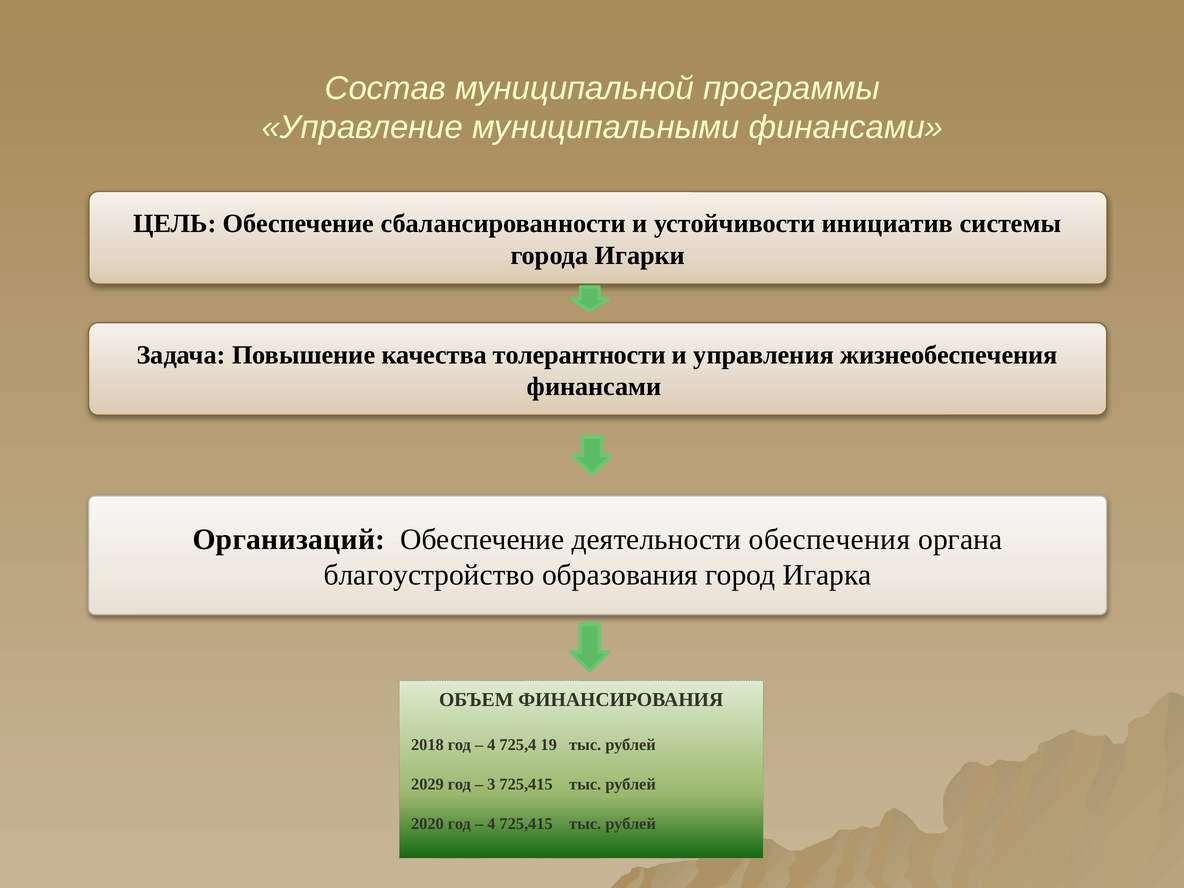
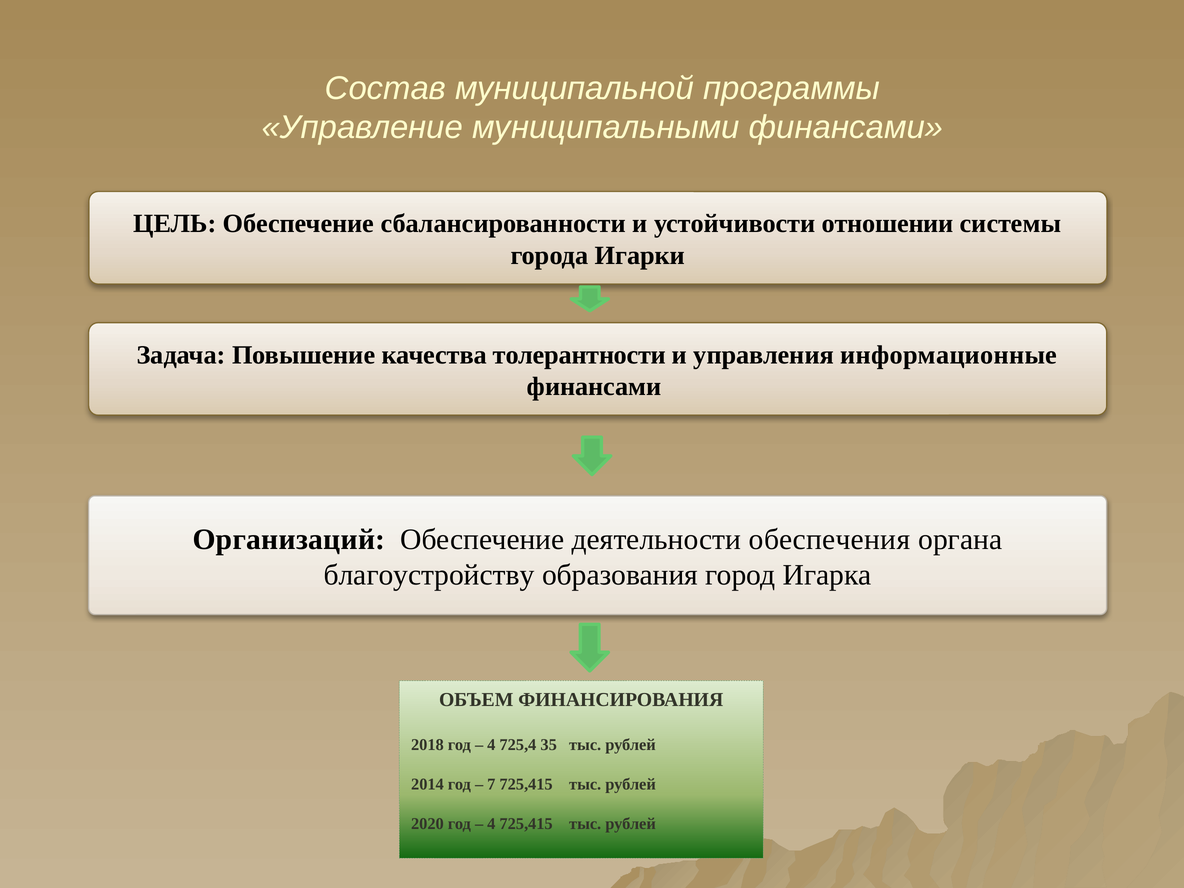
инициатив: инициатив -> отношении (888, 224)
жизнеобеспечения: жизнеобеспечения -> информационные (949, 355)
благоустройство: благоустройство -> благоустройству (429, 575)
19: 19 -> 35 (549, 745)
2029: 2029 -> 2014 (427, 784)
3: 3 -> 7 (491, 784)
